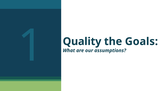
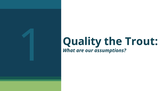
Goals: Goals -> Trout (141, 41)
